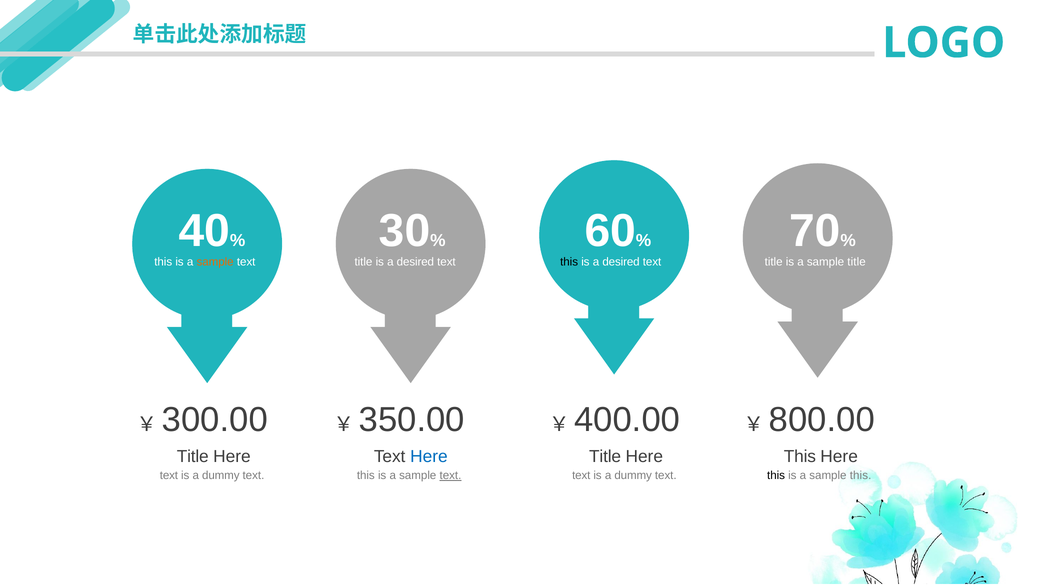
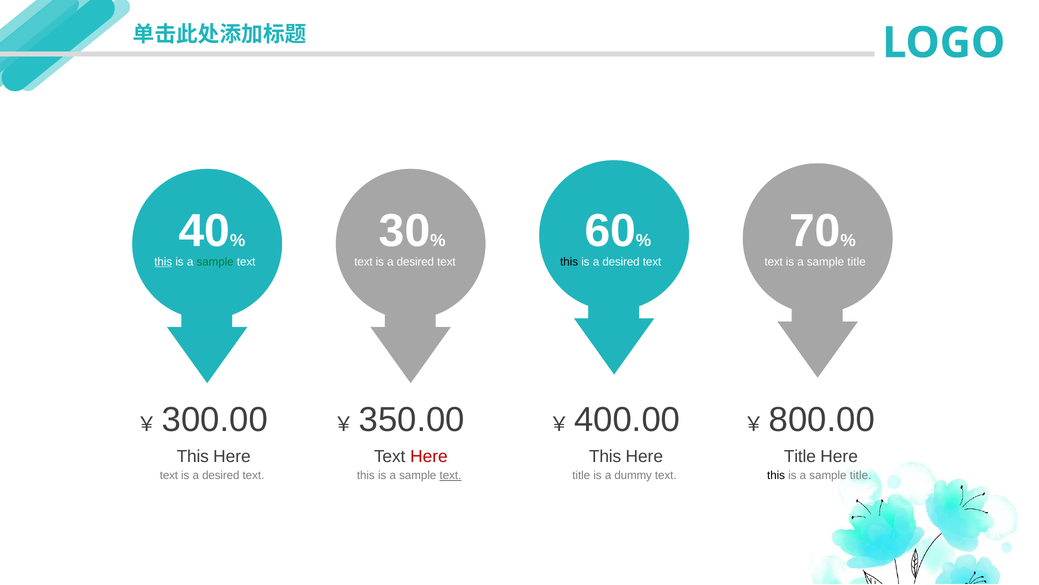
this underline: none -> present (163, 261)
sample colour: orange -> green (215, 261)
title: title -> text (364, 261)
title: title -> text (774, 261)
Title: Title -> This (193, 456)
Here colour: blue -> red (429, 456)
Title: Title -> This (605, 456)
This: This -> Title (800, 456)
dummy: dummy -> desired (221, 475)
text: text -> title (581, 475)
this: this -> title (861, 475)
